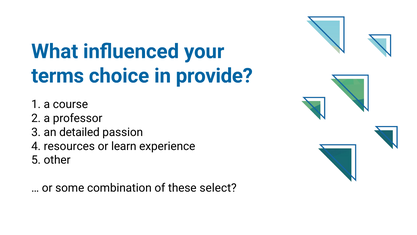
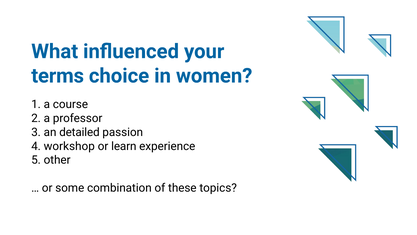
provide: provide -> women (214, 76)
resources: resources -> workshop (69, 146)
select: select -> topics (218, 188)
